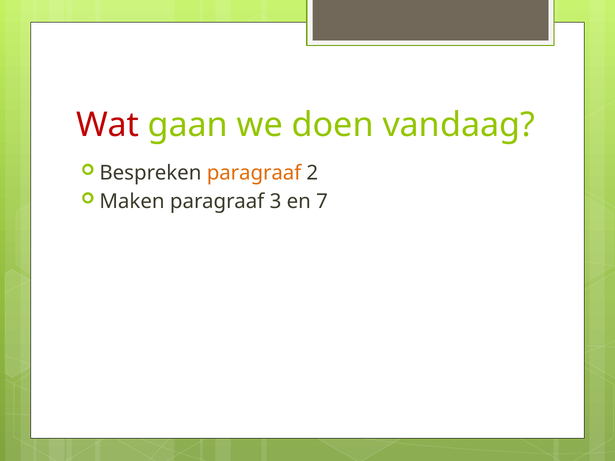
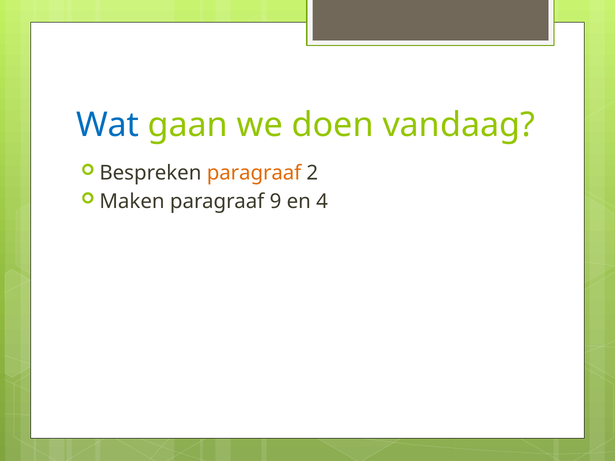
Wat colour: red -> blue (108, 125)
3: 3 -> 9 (275, 202)
7: 7 -> 4 (322, 202)
